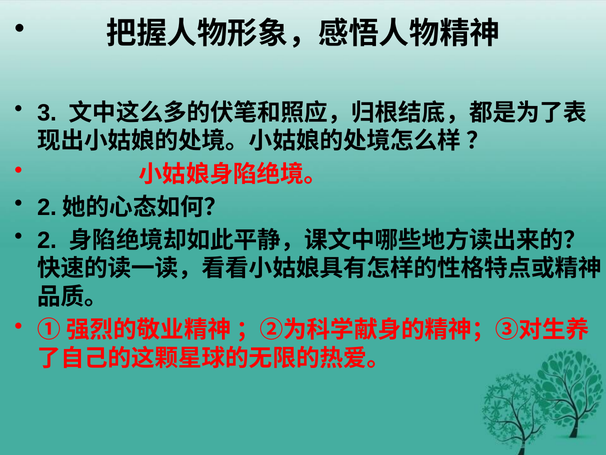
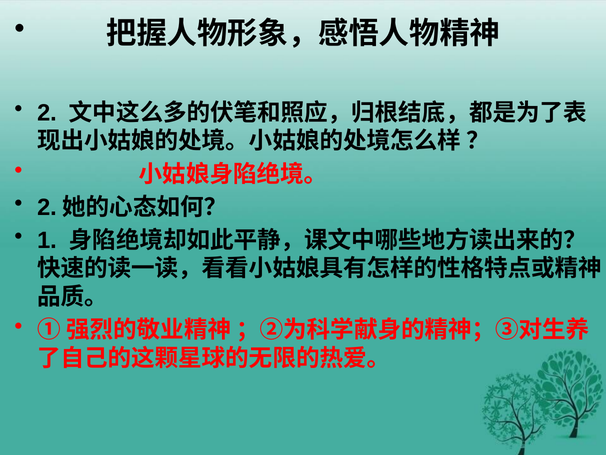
3: 3 -> 2 (47, 113)
2: 2 -> 1 (47, 240)
